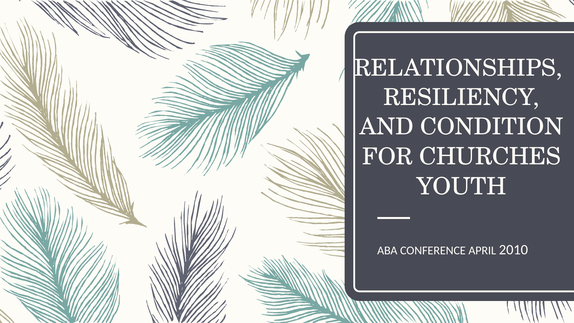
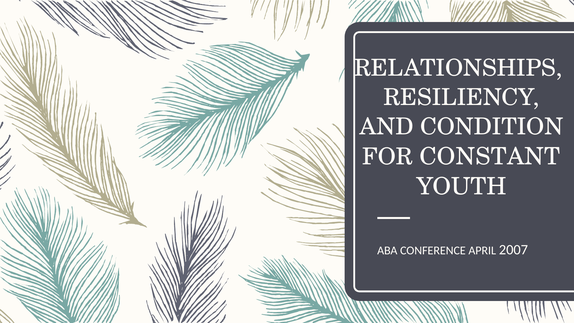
CHURCHES: CHURCHES -> CONSTANT (490, 157)
2010: 2010 -> 2007 (513, 250)
